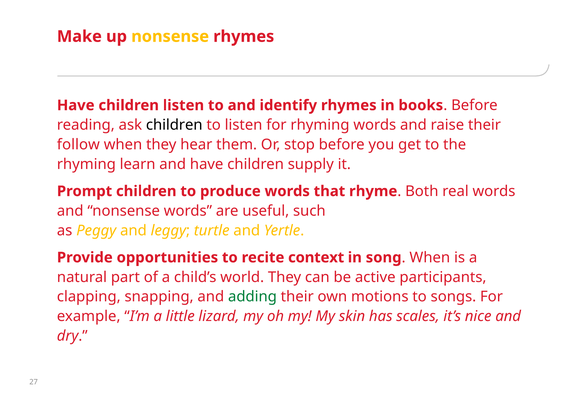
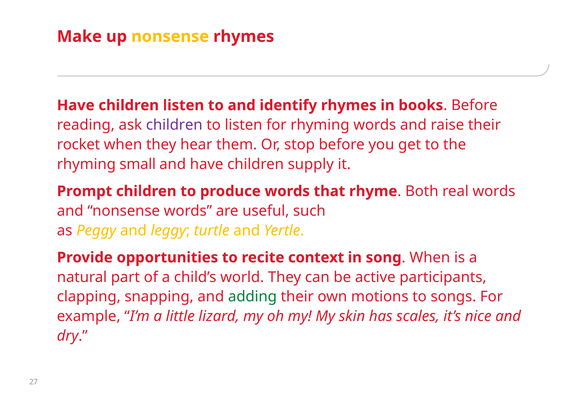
children colour: black -> purple (174, 125)
follow: follow -> rocket (78, 145)
learn: learn -> small (138, 164)
